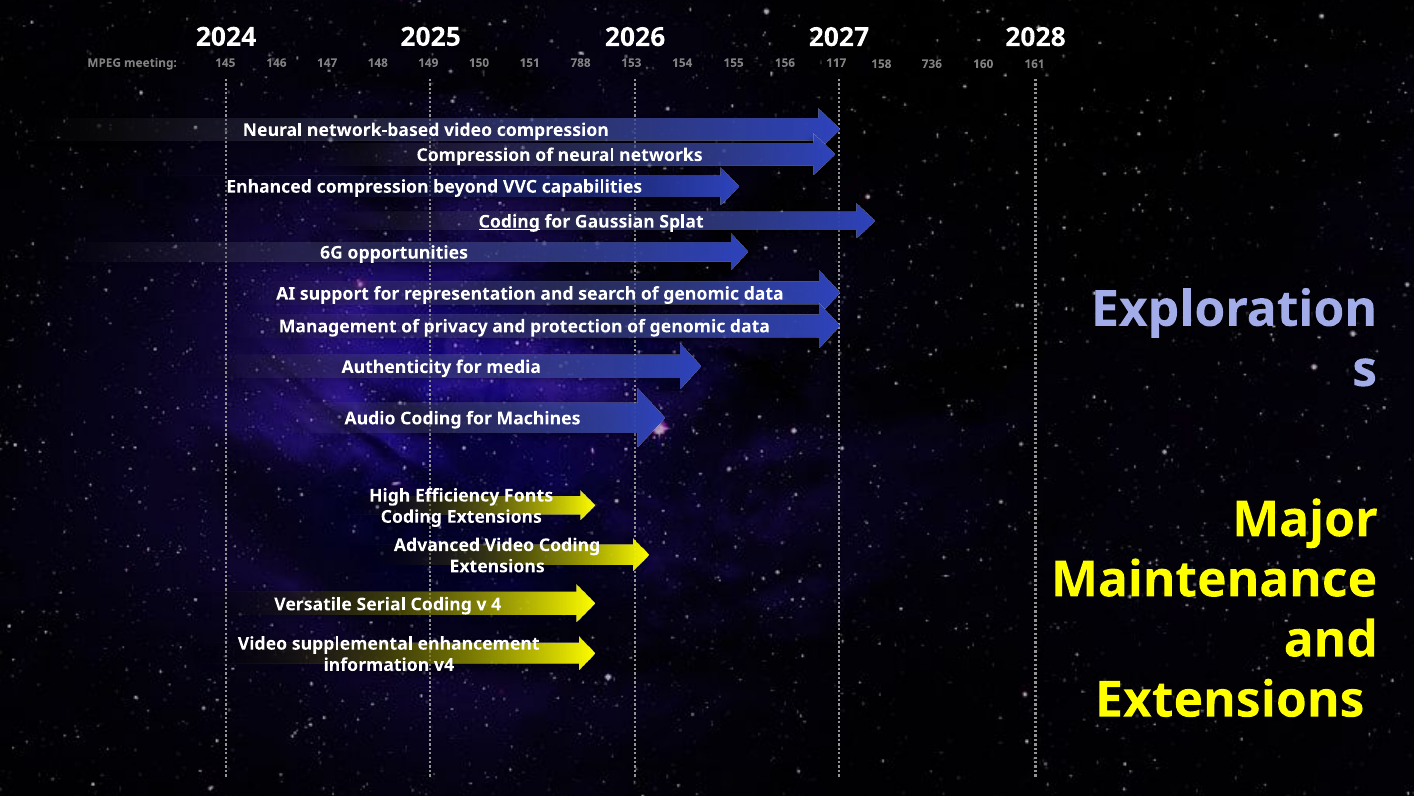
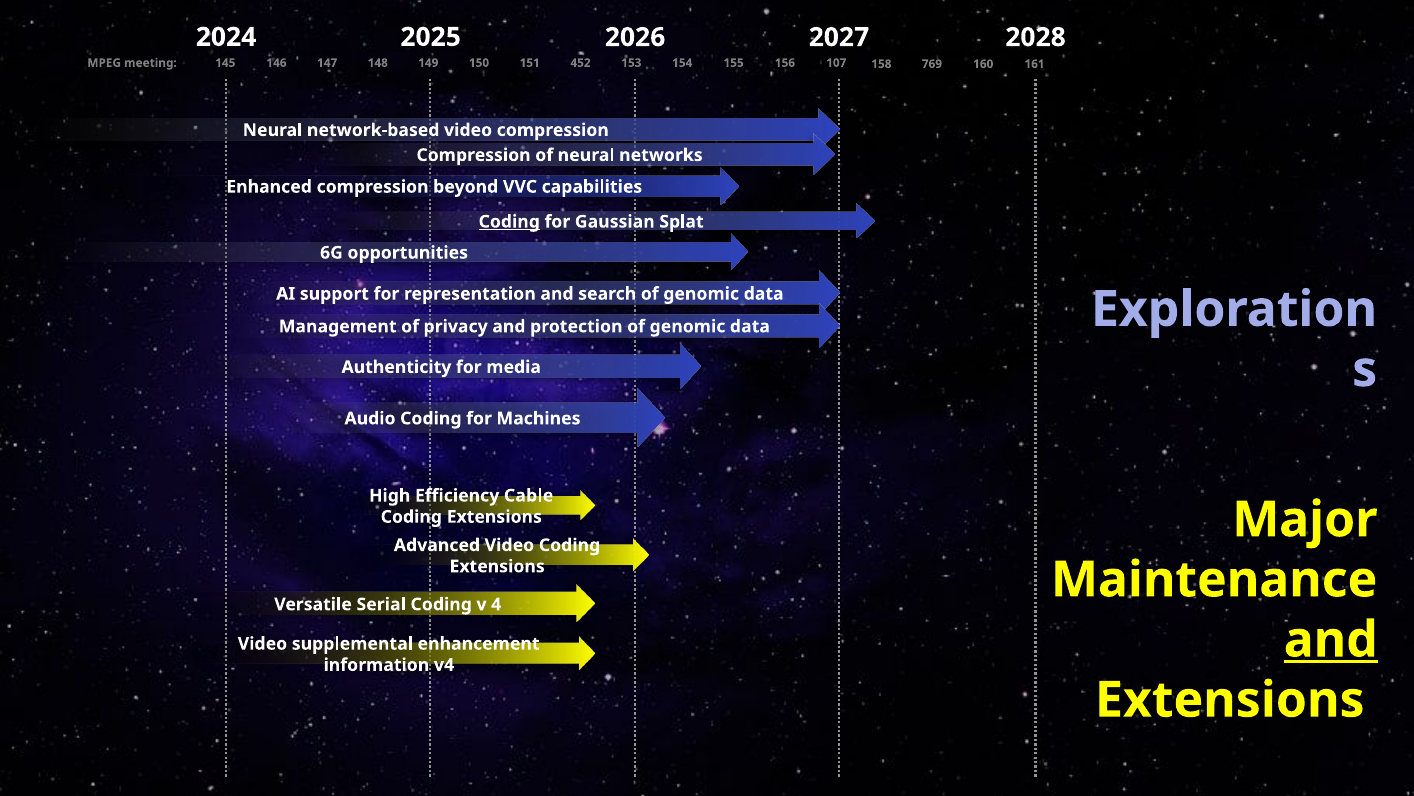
788: 788 -> 452 (581, 63)
117: 117 -> 107 (836, 63)
736: 736 -> 769 (932, 64)
Fonts: Fonts -> Cable (529, 495)
and underline: none -> present (1331, 640)
